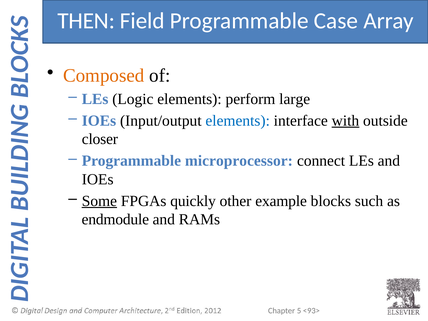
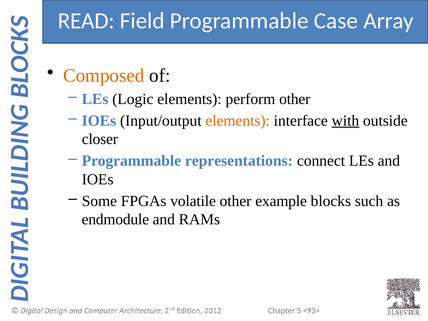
THEN: THEN -> READ (86, 21)
perform large: large -> other (295, 99)
elements colour: blue -> orange (238, 121)
microprocessor: microprocessor -> representations (239, 161)
Some underline: present -> none (99, 201)
quickly: quickly -> volatile (193, 201)
